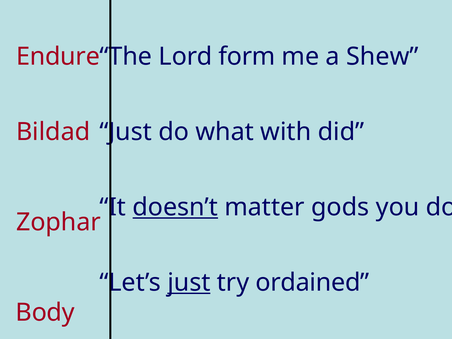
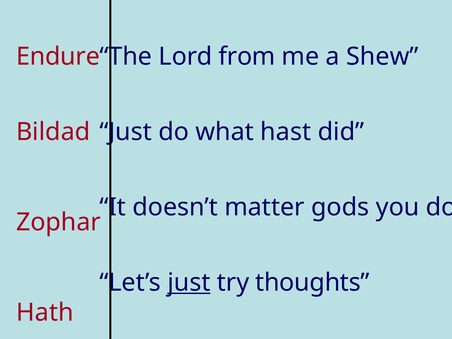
form: form -> from (247, 57)
with: with -> hast (286, 132)
doesn’t underline: present -> none (175, 207)
ordained: ordained -> thoughts (312, 283)
Body: Body -> Hath (45, 313)
